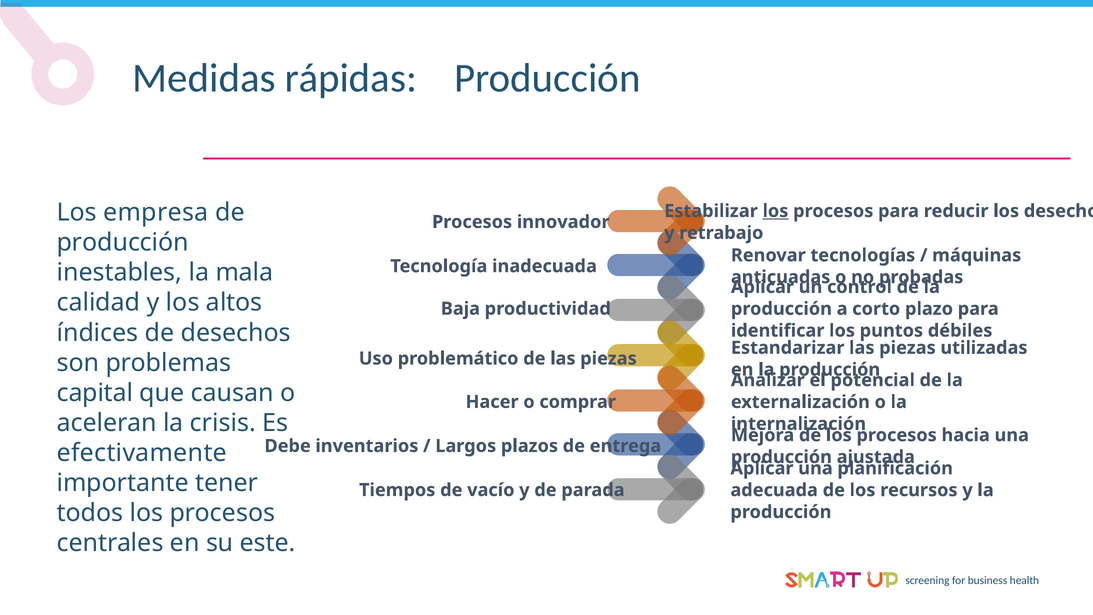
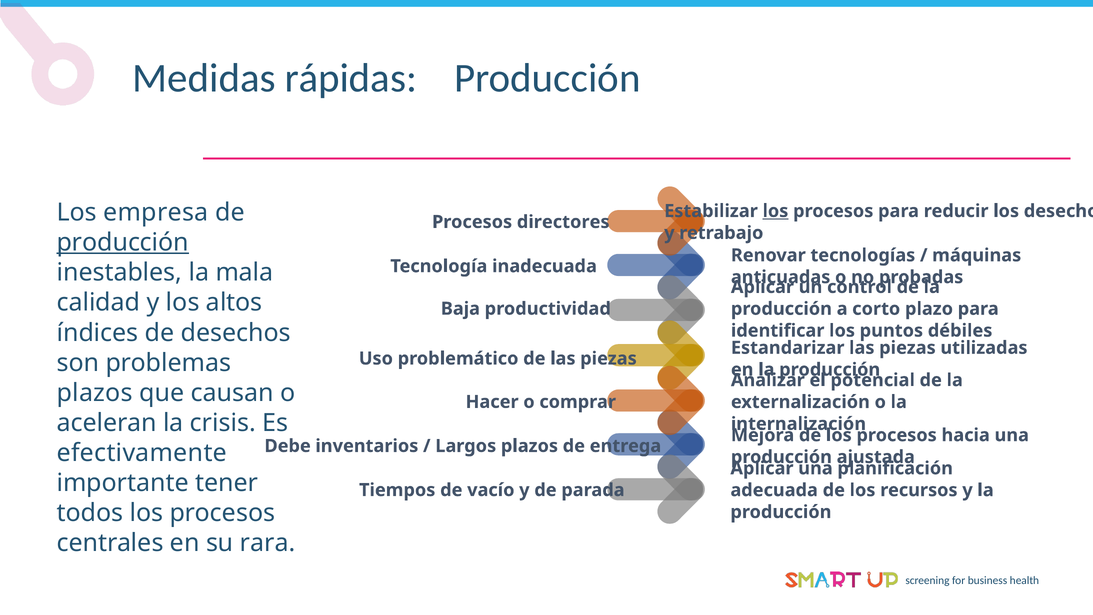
innovador: innovador -> directores (563, 222)
producción underline: none -> present (123, 242)
capital: capital -> plazos (95, 393)
este: este -> rara (268, 543)
